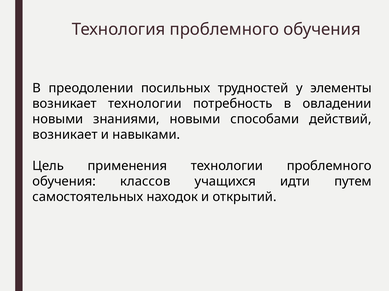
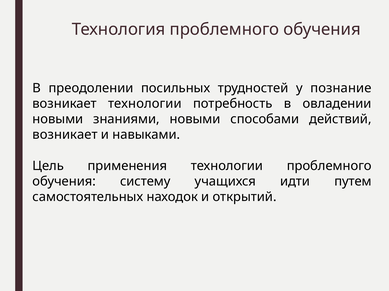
элементы: элементы -> познание (341, 88)
классов: классов -> систему (145, 182)
